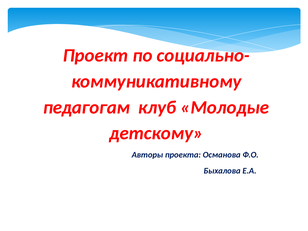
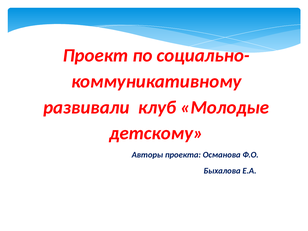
педагогам: педагогам -> развивали (86, 107)
